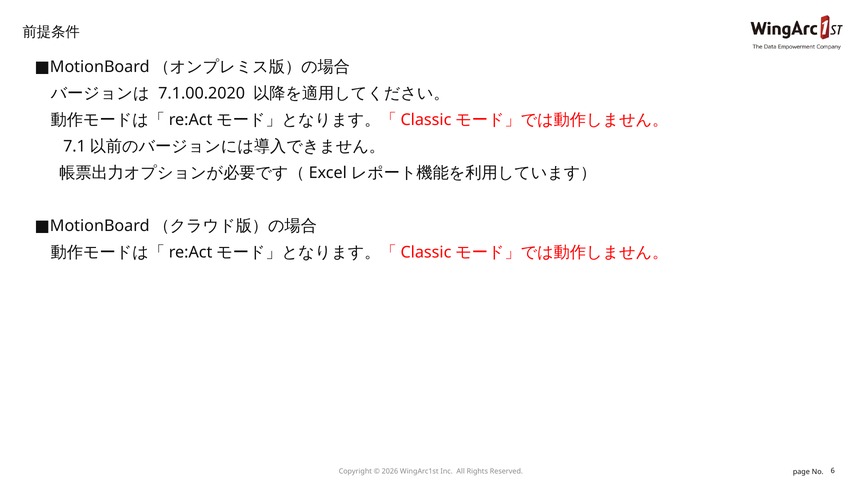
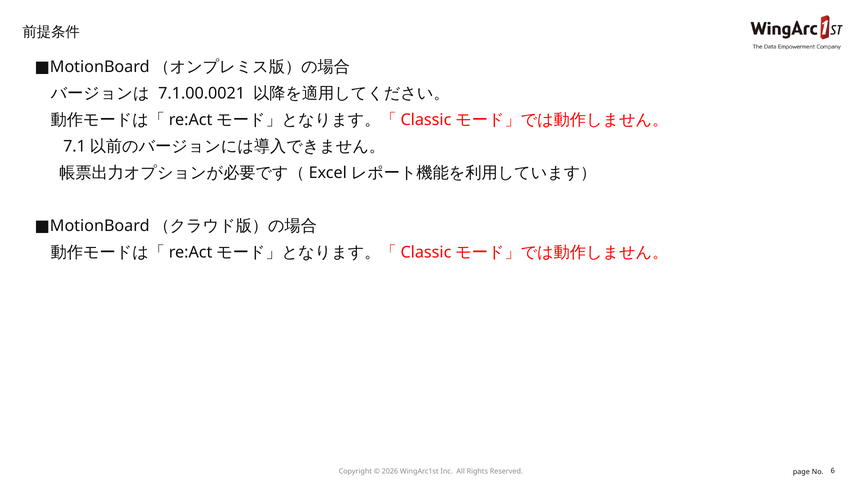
7.1.00.2020: 7.1.00.2020 -> 7.1.00.0021 (202, 94)
